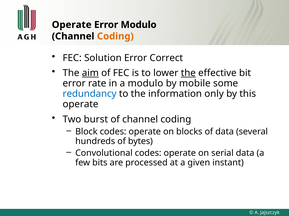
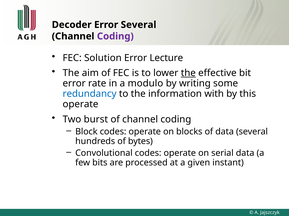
Operate: Operate -> Decoder (72, 25)
Error Modulo: Modulo -> Several (139, 25)
Coding colour: orange -> purple (115, 36)
Correct: Correct -> Lecture (166, 58)
aim underline: present -> none (90, 73)
mobile: mobile -> writing (195, 84)
only: only -> with (214, 94)
